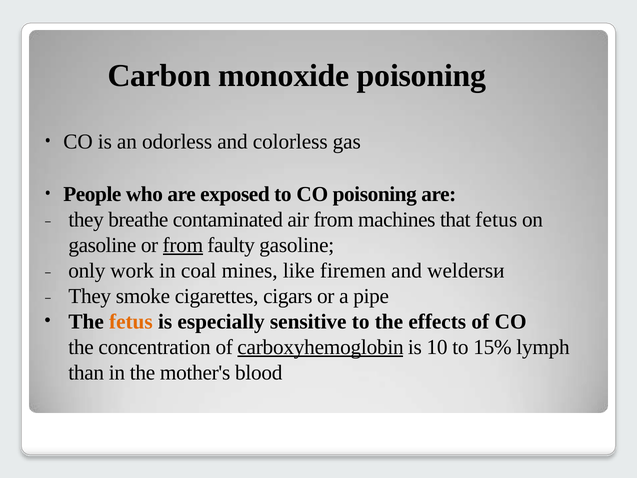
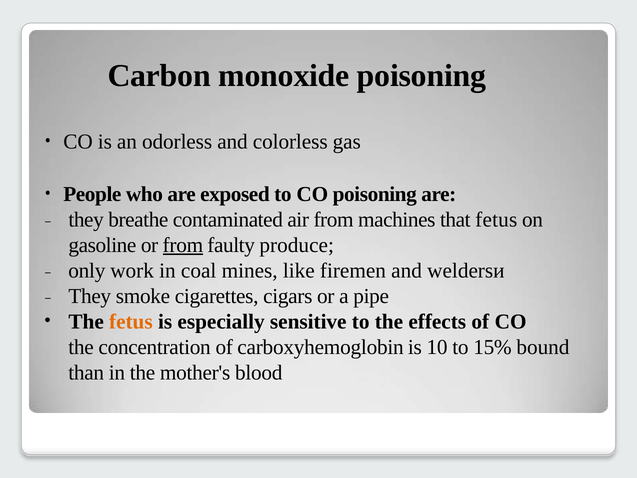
faulty gasoline: gasoline -> produce (297, 245)
carboxyhemoglobin underline: present -> none (321, 347)
lymph: lymph -> bound (543, 347)
